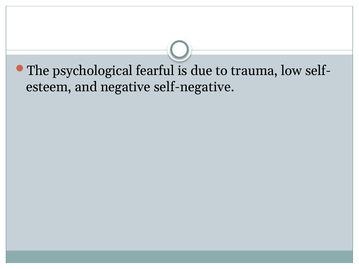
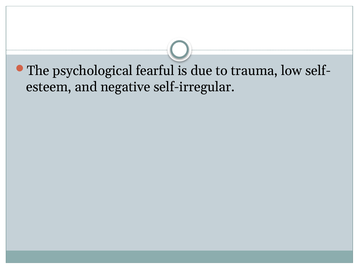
self-negative: self-negative -> self-irregular (194, 87)
